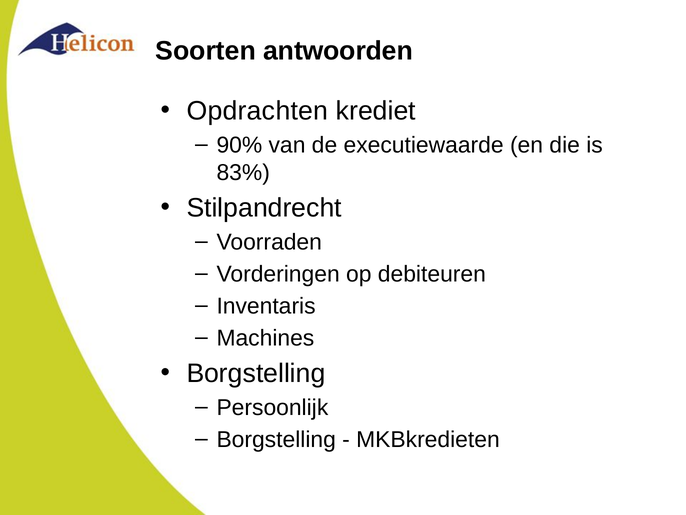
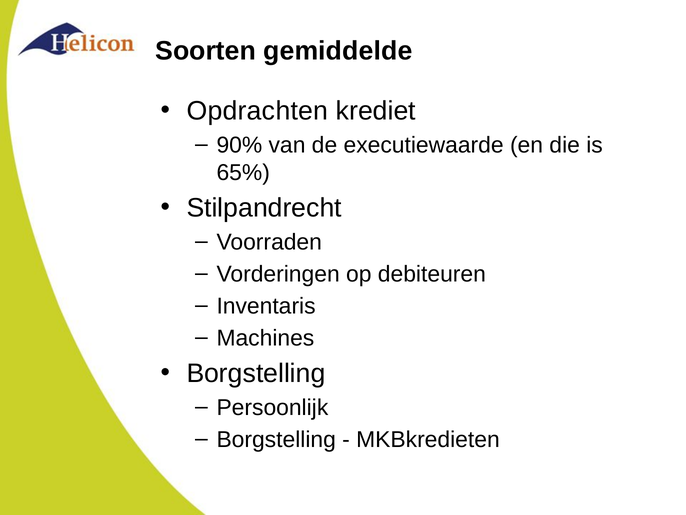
antwoorden: antwoorden -> gemiddelde (338, 51)
83%: 83% -> 65% (243, 172)
